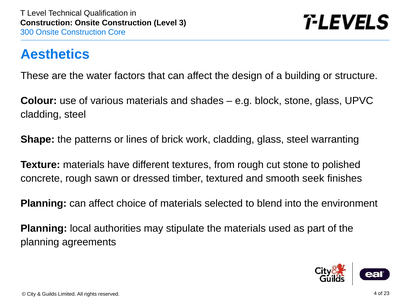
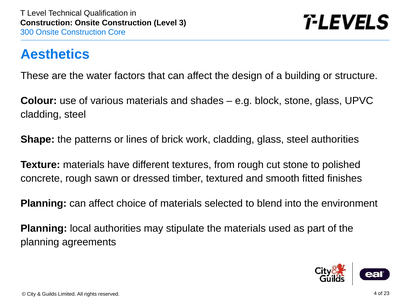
steel warranting: warranting -> authorities (335, 140)
seek: seek -> fitted (313, 179)
